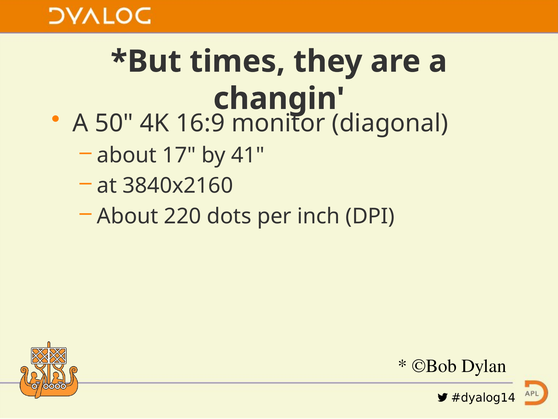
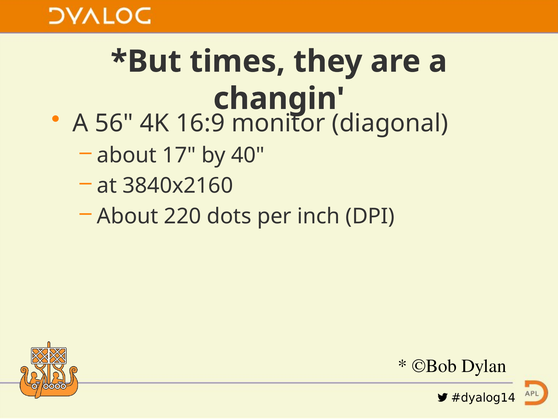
50: 50 -> 56 (114, 123)
41: 41 -> 40 (248, 155)
